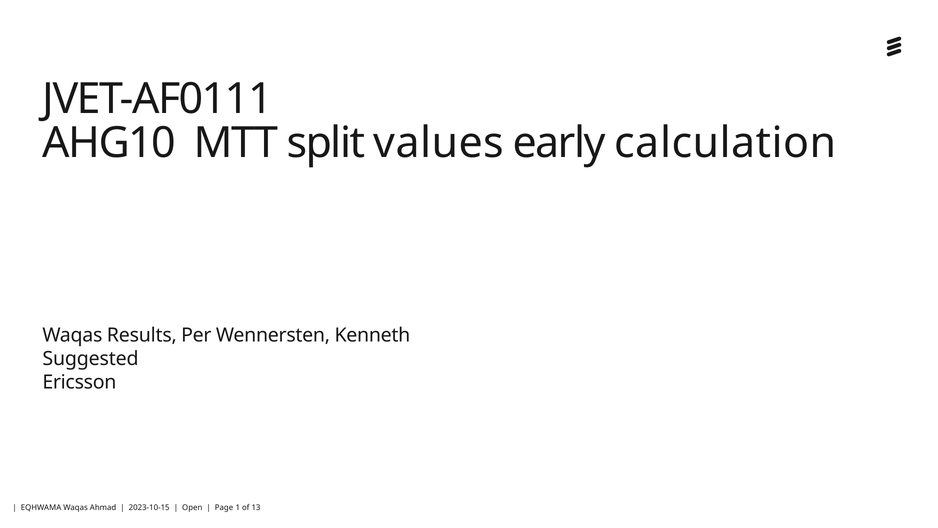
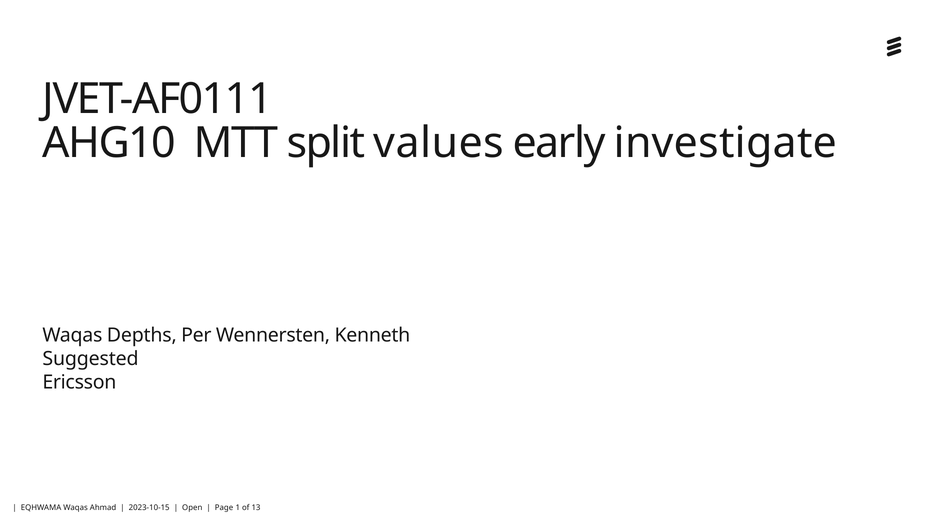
calculation: calculation -> investigate (725, 143)
Results: Results -> Depths (142, 335)
